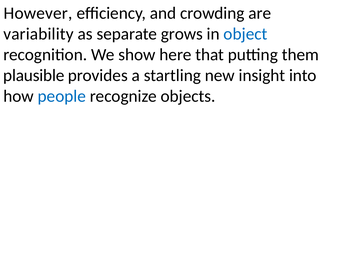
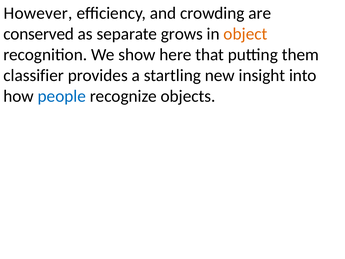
variability: variability -> conserved (39, 34)
object colour: blue -> orange (245, 34)
plausible: plausible -> classifier (34, 75)
